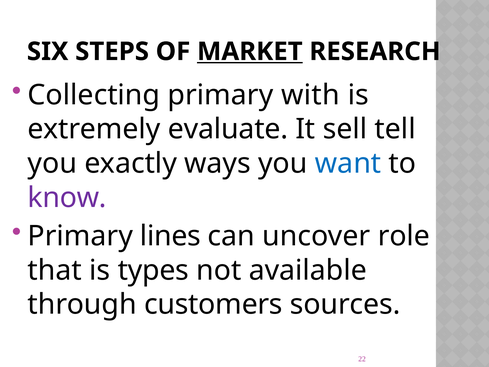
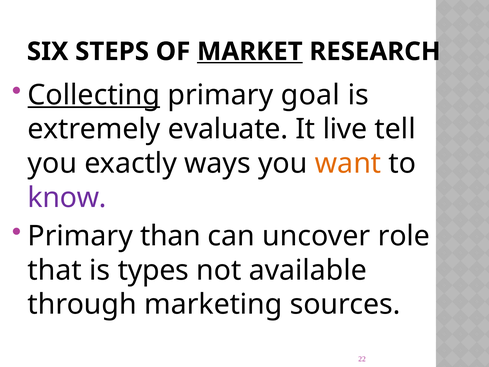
Collecting underline: none -> present (94, 95)
with: with -> goal (310, 95)
sell: sell -> live (345, 129)
want colour: blue -> orange (348, 163)
lines: lines -> than (170, 236)
customers: customers -> marketing (213, 304)
